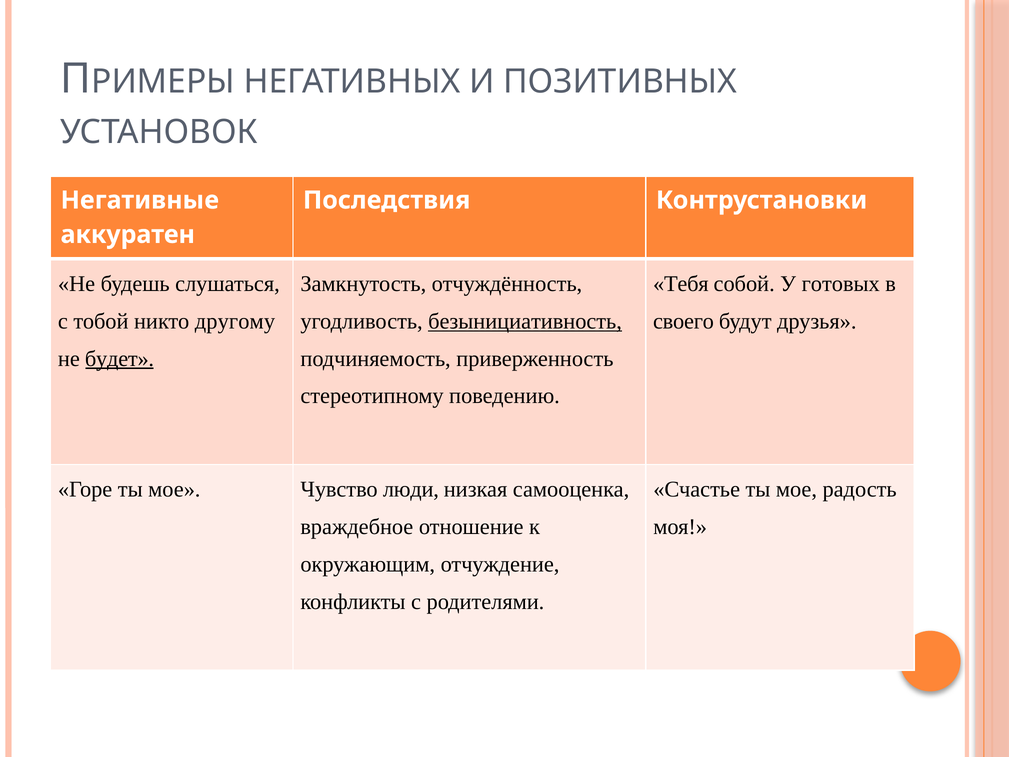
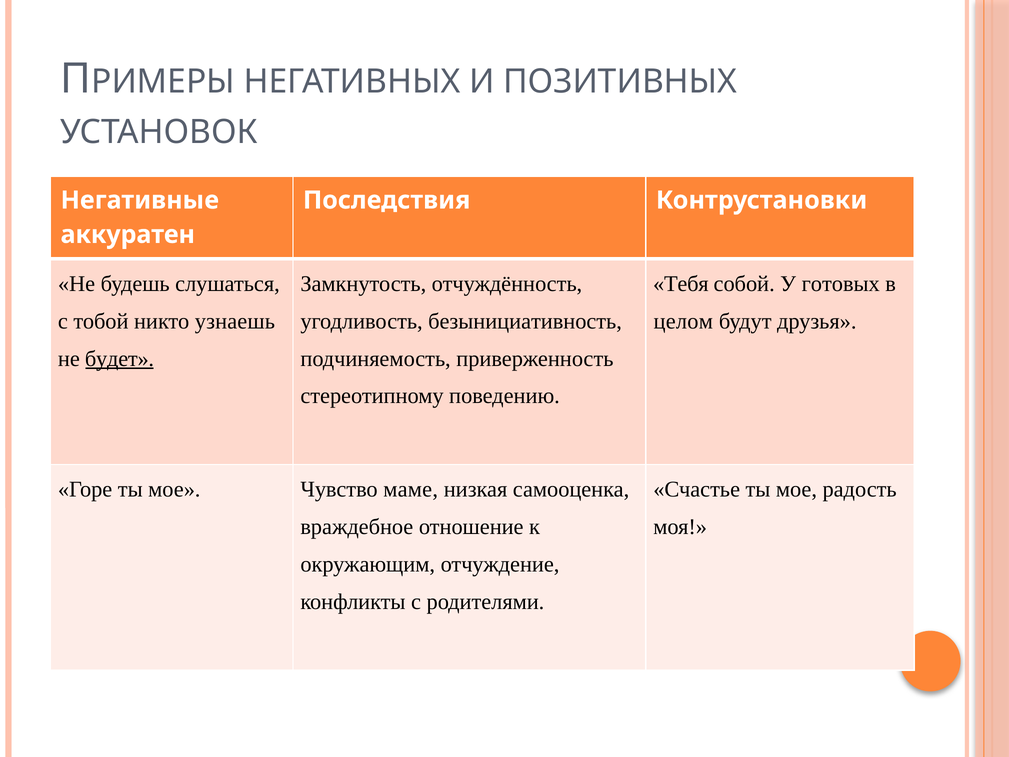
другому: другому -> узнаешь (235, 321)
безынициативность underline: present -> none (525, 321)
своего: своего -> целом (683, 321)
люди: люди -> маме (411, 489)
